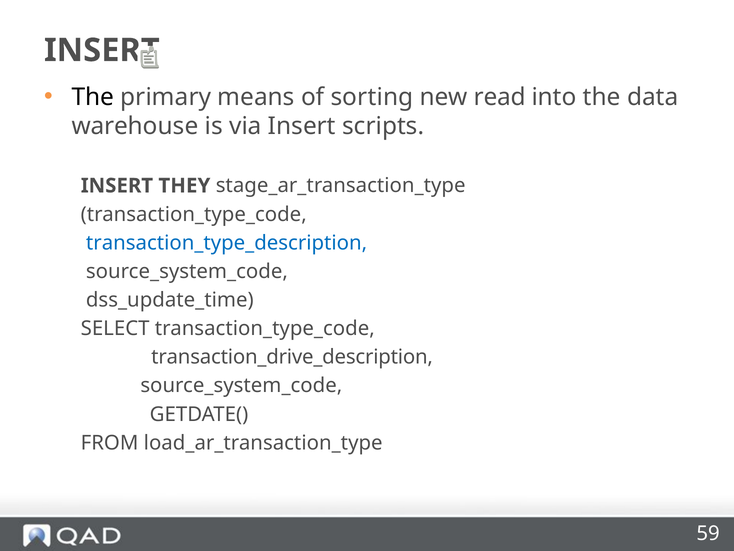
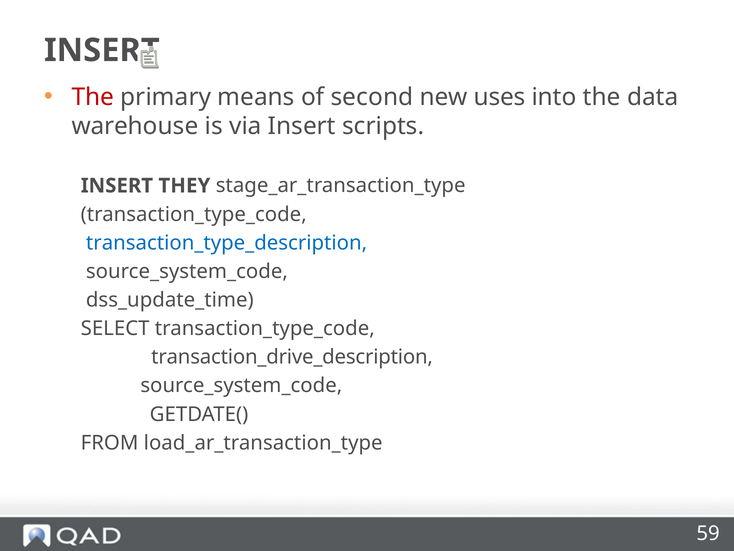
The colour: black -> red (93, 97)
sorting: sorting -> second (372, 97)
read: read -> uses (500, 97)
